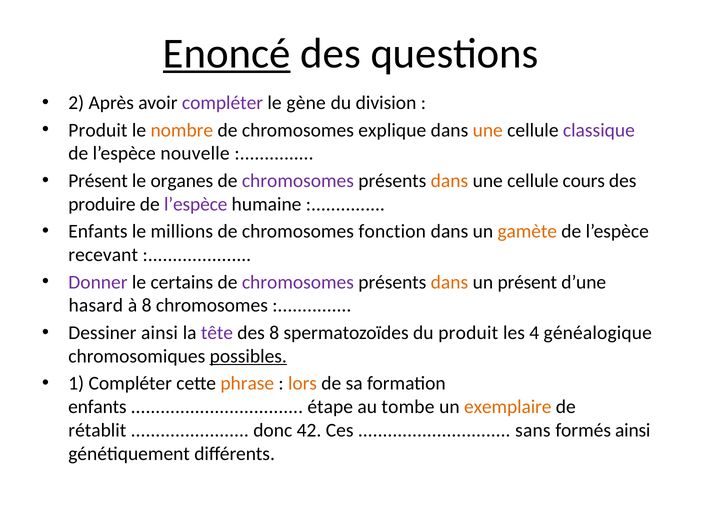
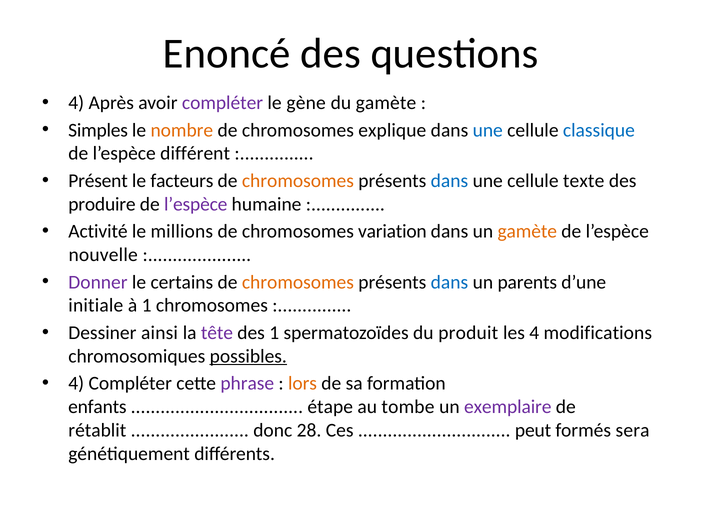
Enoncé underline: present -> none (227, 53)
2: 2 -> 4 (76, 103)
du division: division -> gamète (386, 103)
Produit: Produit -> Simples (98, 130)
une colour: orange -> blue (488, 130)
classique colour: purple -> blue (599, 130)
nouvelle: nouvelle -> différent (195, 153)
organes: organes -> facteurs (182, 181)
chromosomes colour: purple -> orange (298, 181)
dans colour: orange -> blue (449, 181)
cours: cours -> texte (584, 181)
Enfants: Enfants -> Activité (98, 231)
fonction: fonction -> variation (392, 231)
recevant: recevant -> nouvelle (103, 255)
chromosomes colour: purple -> orange (298, 282)
dans colour: orange -> blue (449, 282)
un présent: présent -> parents (527, 282)
hasard: hasard -> initiale (96, 305)
à 8: 8 -> 1 (147, 305)
des 8: 8 -> 1 (274, 333)
généalogique: généalogique -> modifications (598, 333)
1: 1 -> 4 (76, 383)
phrase colour: orange -> purple (247, 383)
exemplaire colour: orange -> purple (508, 407)
42: 42 -> 28 (309, 430)
sans: sans -> peut (533, 430)
formés ainsi: ainsi -> sera (633, 430)
